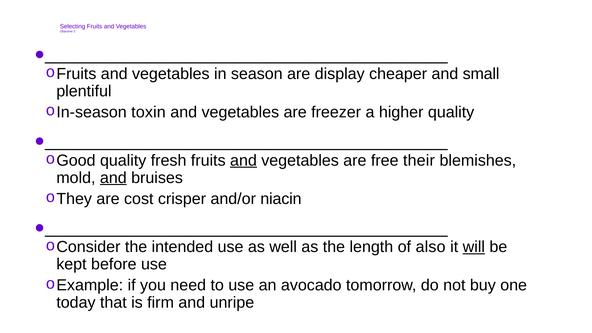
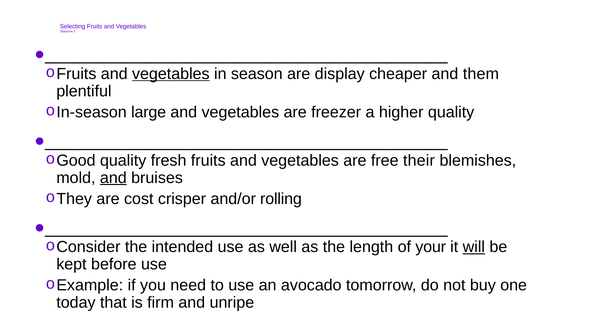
vegetables underline: none -> present (171, 74)
small: small -> them (481, 74)
toxin: toxin -> large (149, 112)
and underline: present -> none (243, 160)
niacin: niacin -> rolling (281, 199)
also: also -> your (431, 247)
